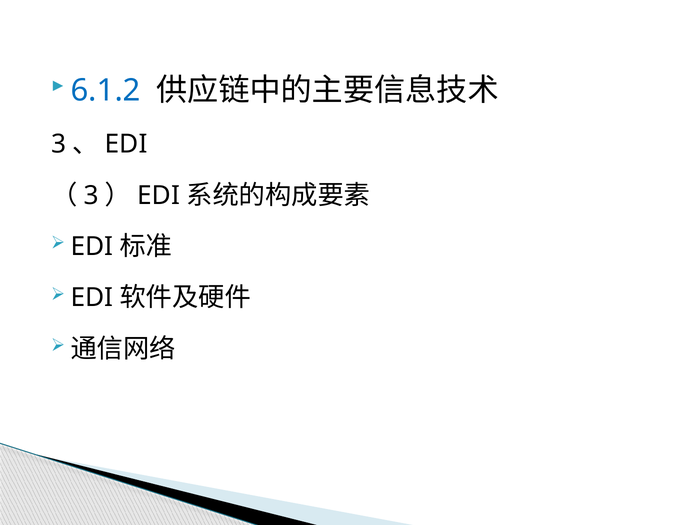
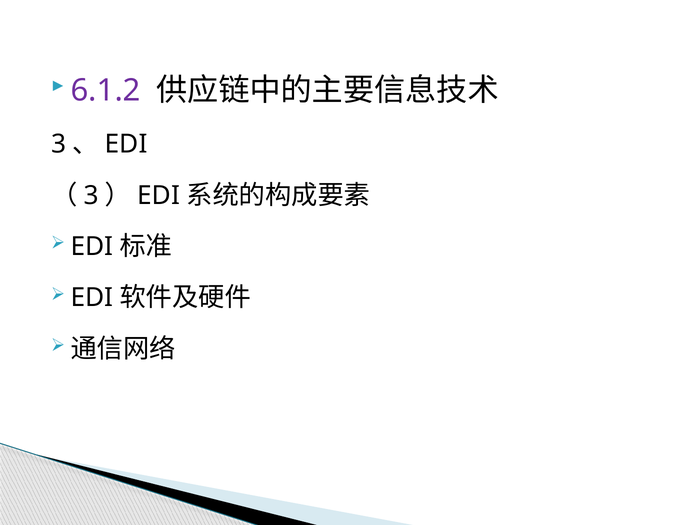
6.1.2 colour: blue -> purple (106, 91)
